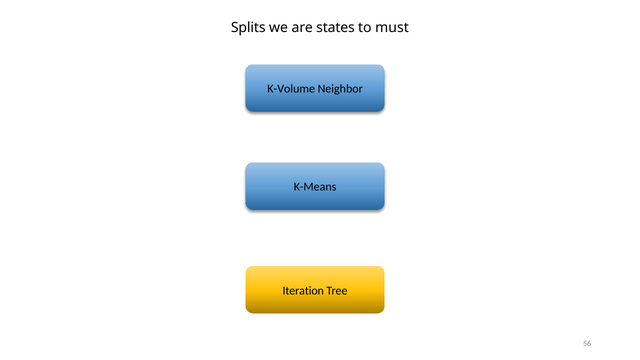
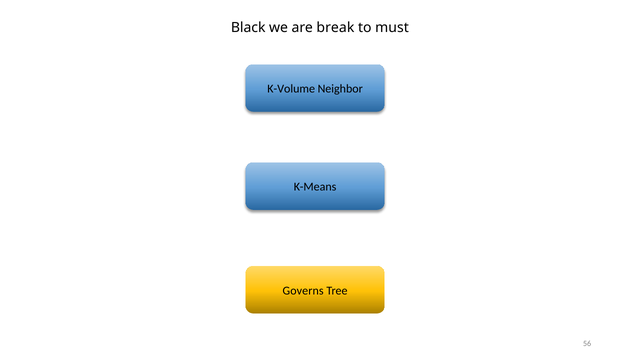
Splits: Splits -> Black (248, 28)
states: states -> break (335, 28)
Iteration: Iteration -> Governs (303, 291)
